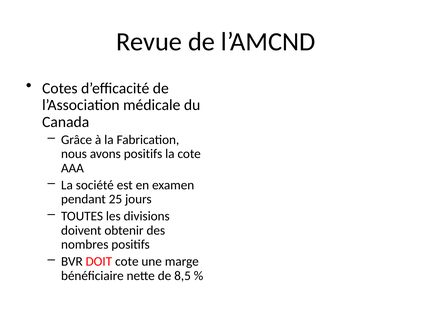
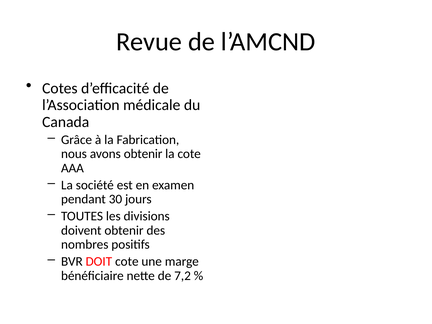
avons positifs: positifs -> obtenir (143, 154)
25: 25 -> 30 (115, 199)
8,5: 8,5 -> 7,2 (183, 276)
